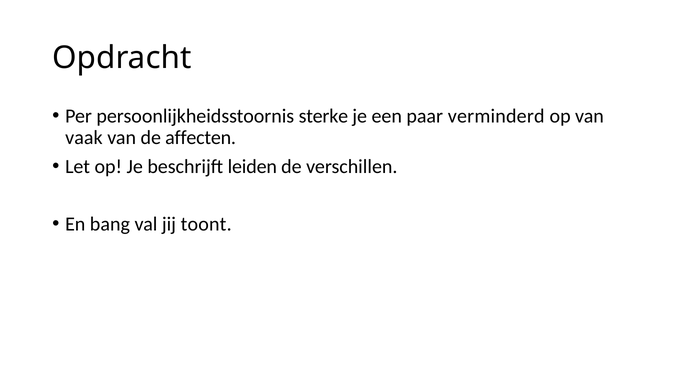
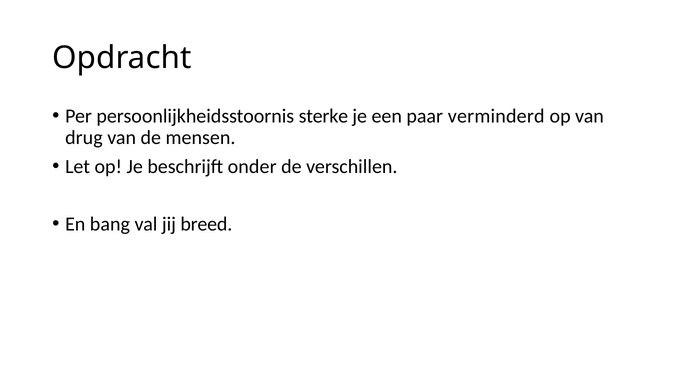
vaak: vaak -> drug (84, 138)
affecten: affecten -> mensen (200, 138)
leiden: leiden -> onder (252, 166)
toont: toont -> breed (206, 224)
